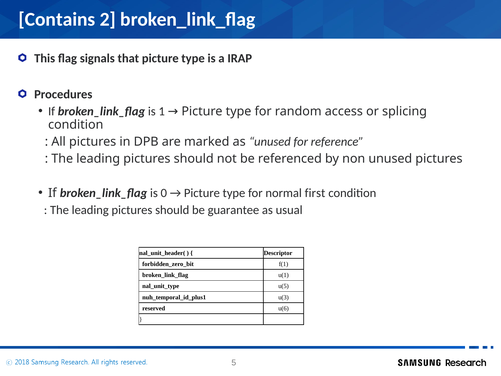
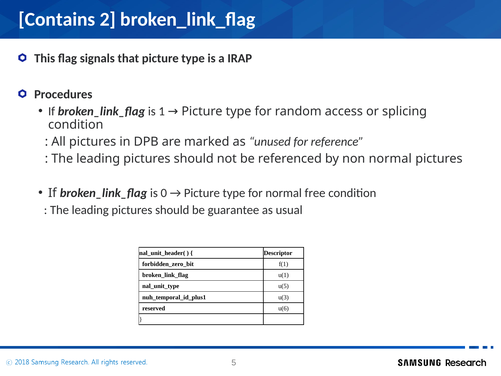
non unused: unused -> normal (390, 159)
first: first -> free (315, 193)
